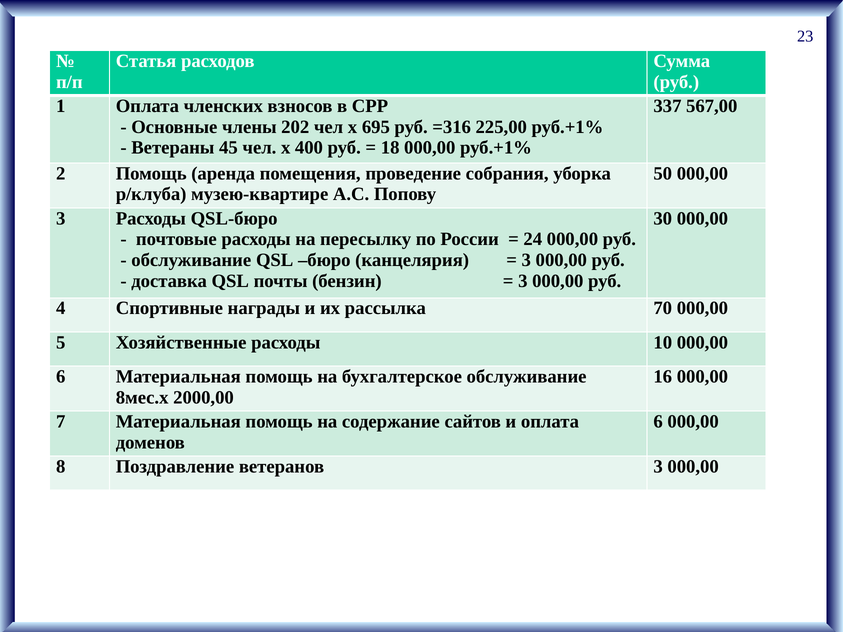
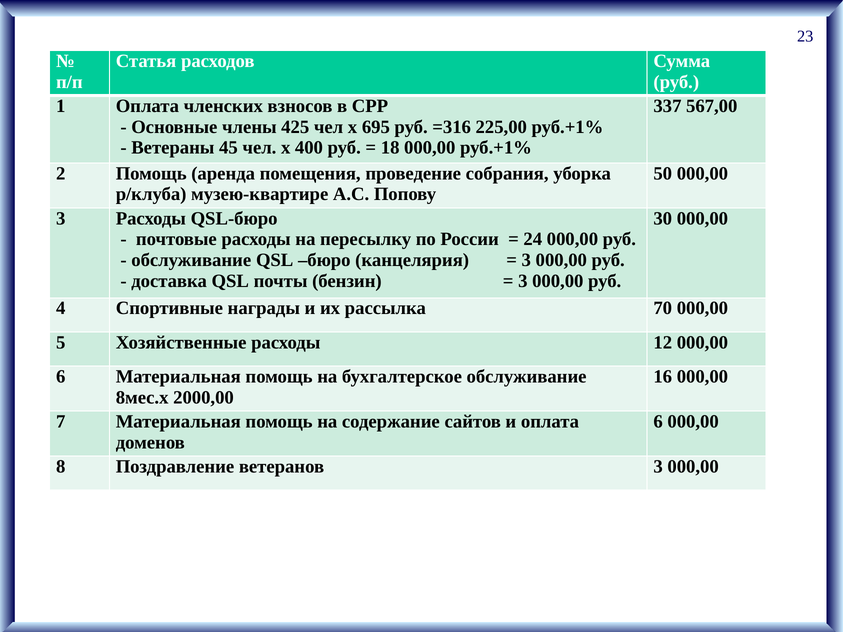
202: 202 -> 425 (295, 127)
10: 10 -> 12 (663, 343)
